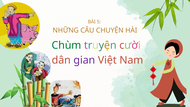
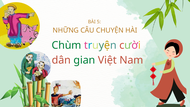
gian colour: purple -> green (84, 60)
